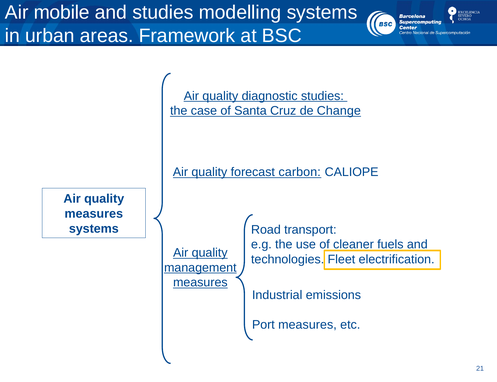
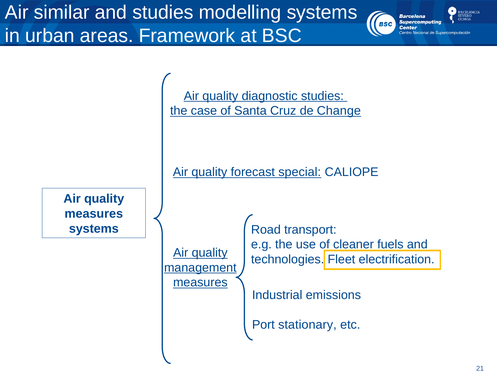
mobile: mobile -> similar (62, 13)
carbon: carbon -> special (300, 172)
Port measures: measures -> stationary (307, 325)
